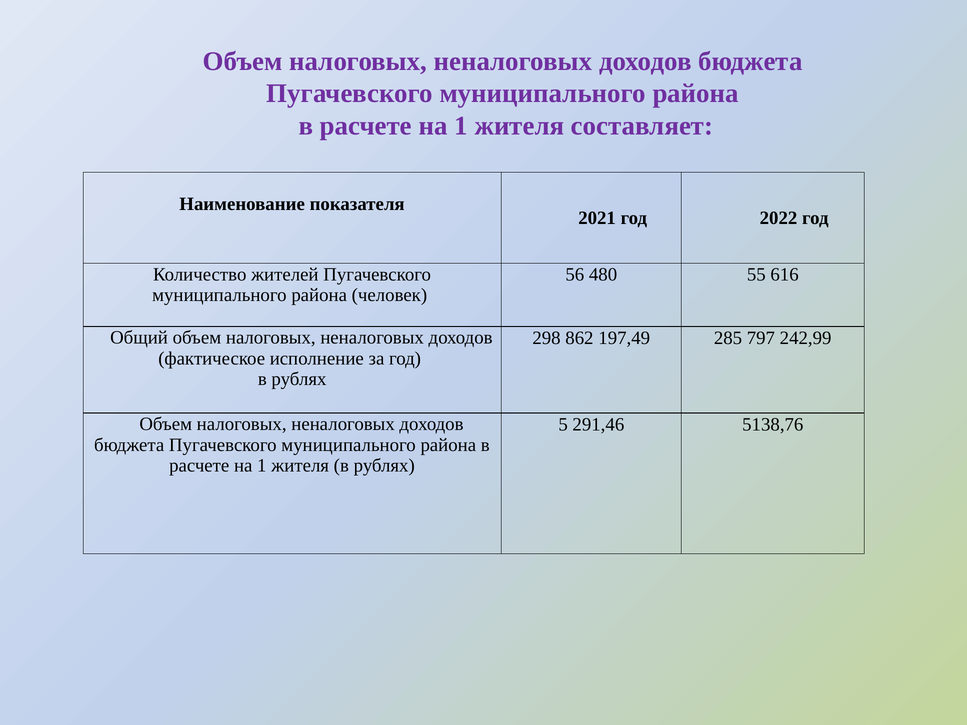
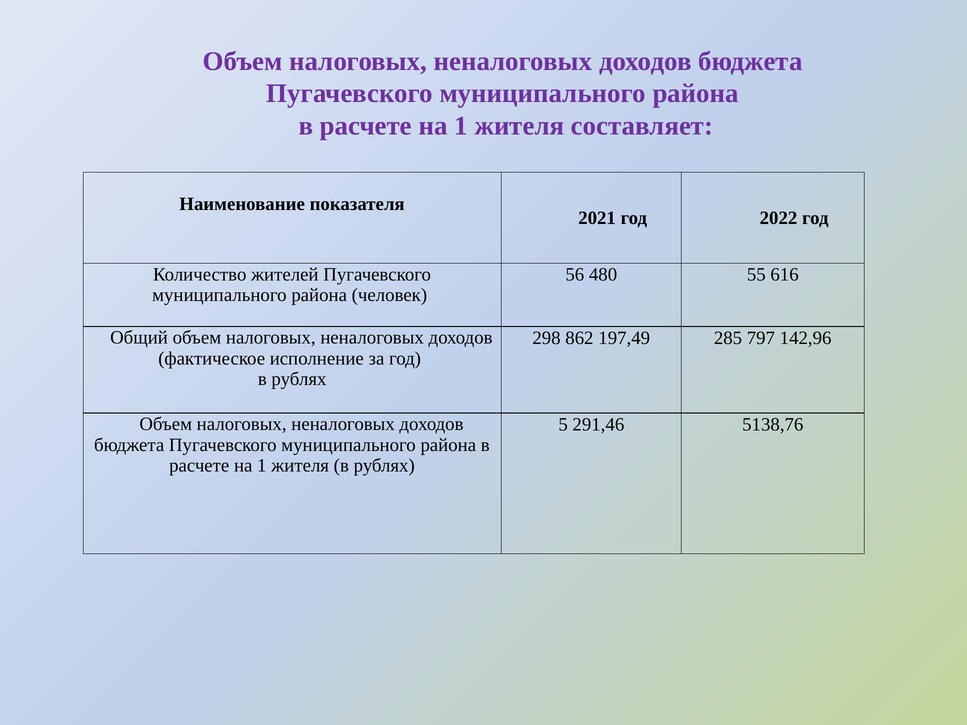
242,99: 242,99 -> 142,96 (806, 338)
